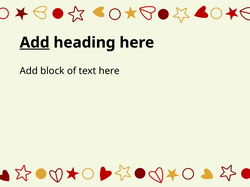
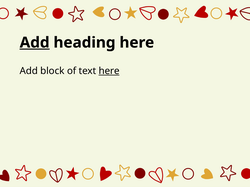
here underline: none -> present (109, 71)
